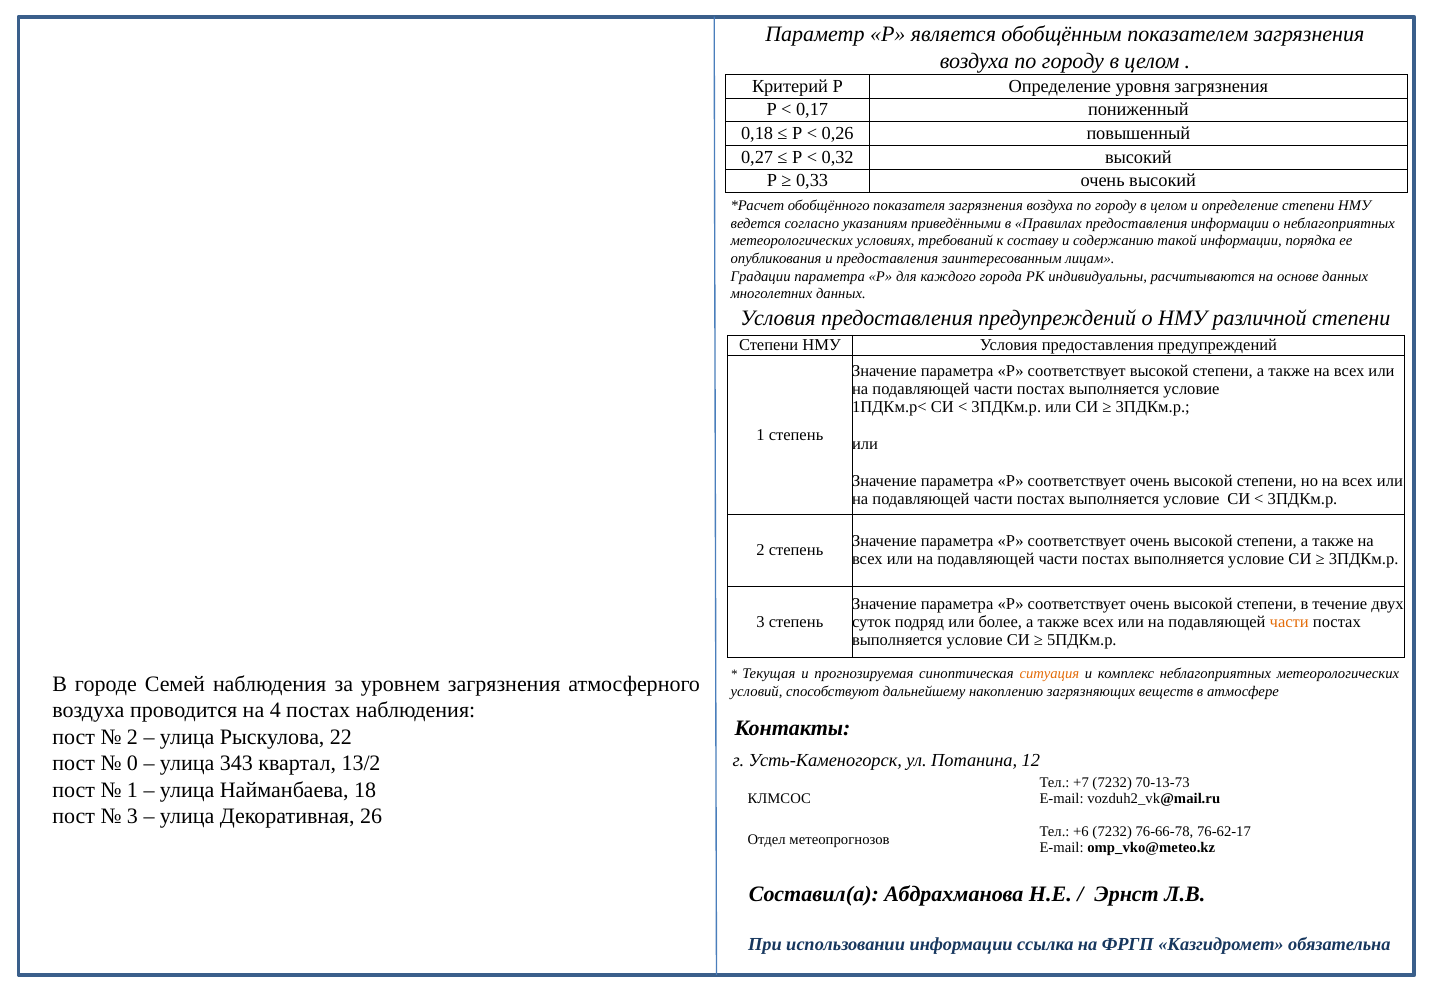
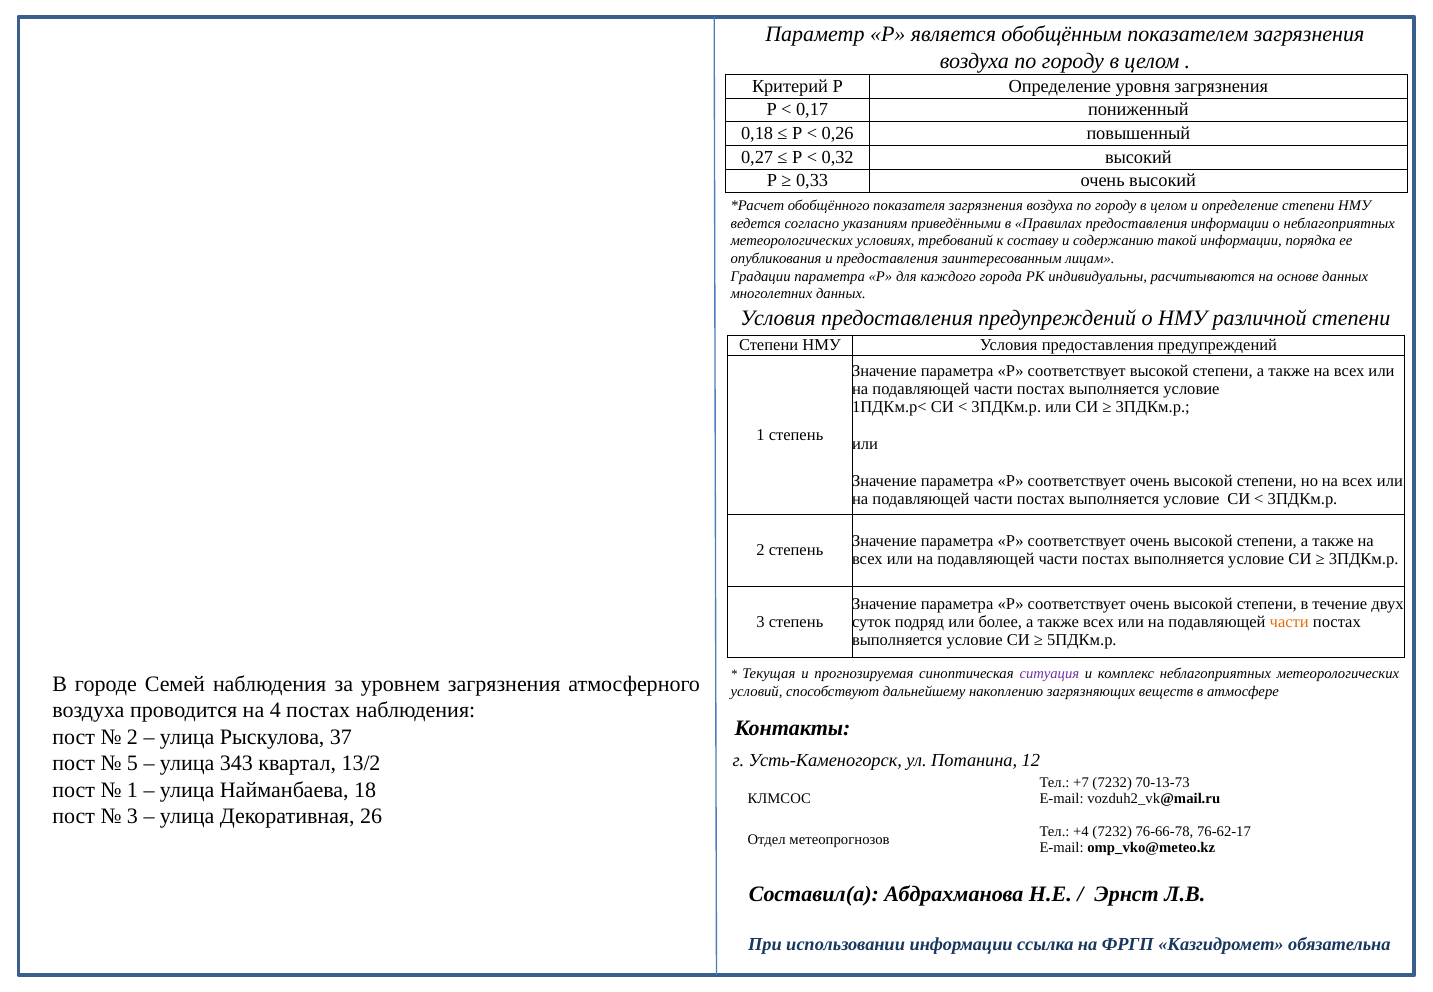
ситуация colour: orange -> purple (1049, 674)
22: 22 -> 37 (341, 737)
0: 0 -> 5 (132, 764)
+6: +6 -> +4 (1081, 831)
